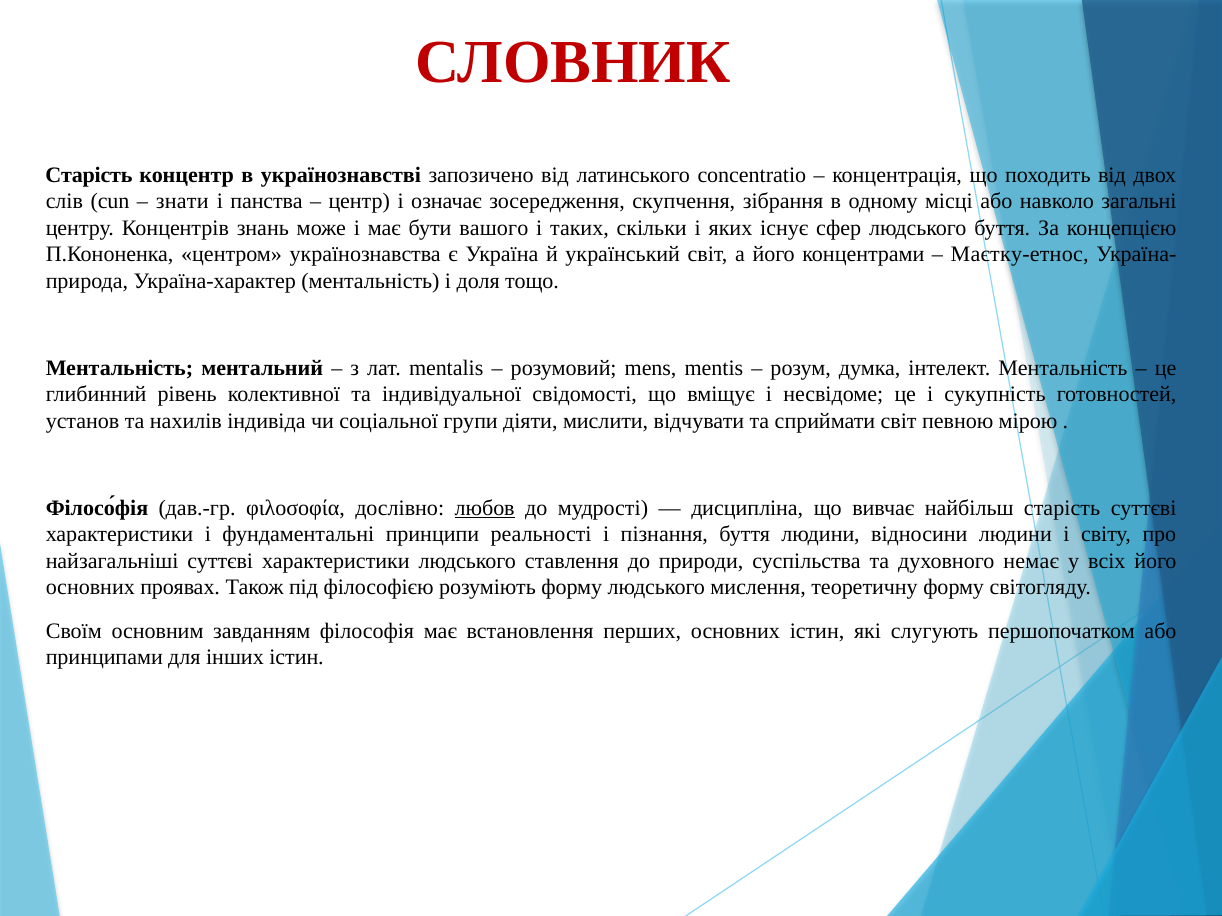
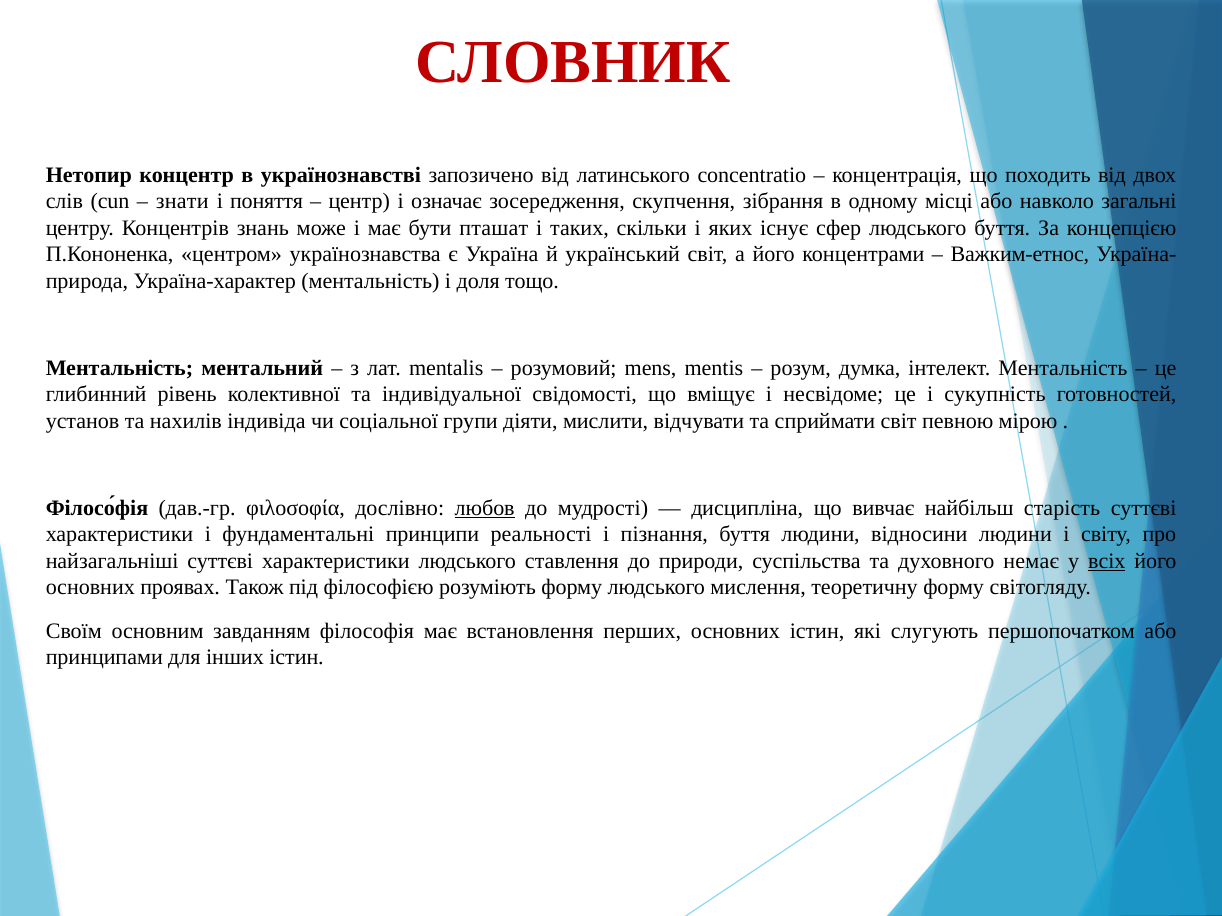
Старість: Старість -> Нетопир (89, 175)
панства: панства -> поняття (267, 202)
вашого: вашого -> пташат (494, 228)
Маєтку-етнос: Маєтку-етнос -> Важким-етнос (1020, 255)
всіх underline: none -> present (1107, 561)
